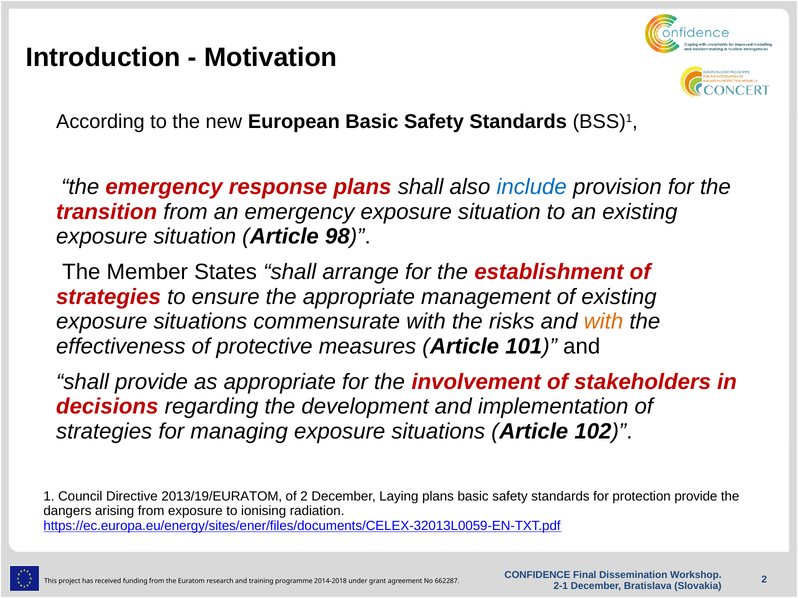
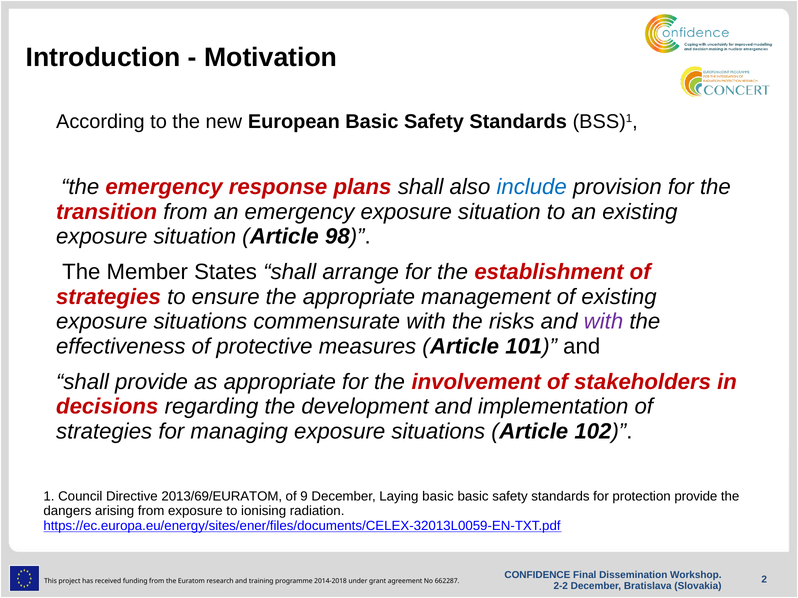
with colour: orange -> purple (604, 322)
2013/19/EURATOM: 2013/19/EURATOM -> 2013/69/EURATOM (222, 497)
of 2: 2 -> 9 (304, 497)
Laying plans: plans -> basic (438, 497)
2-1: 2-1 -> 2-2 (561, 586)
